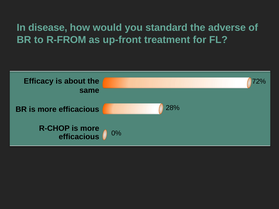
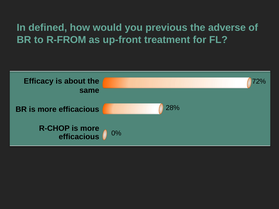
disease: disease -> defined (48, 28)
standard: standard -> previous (166, 28)
